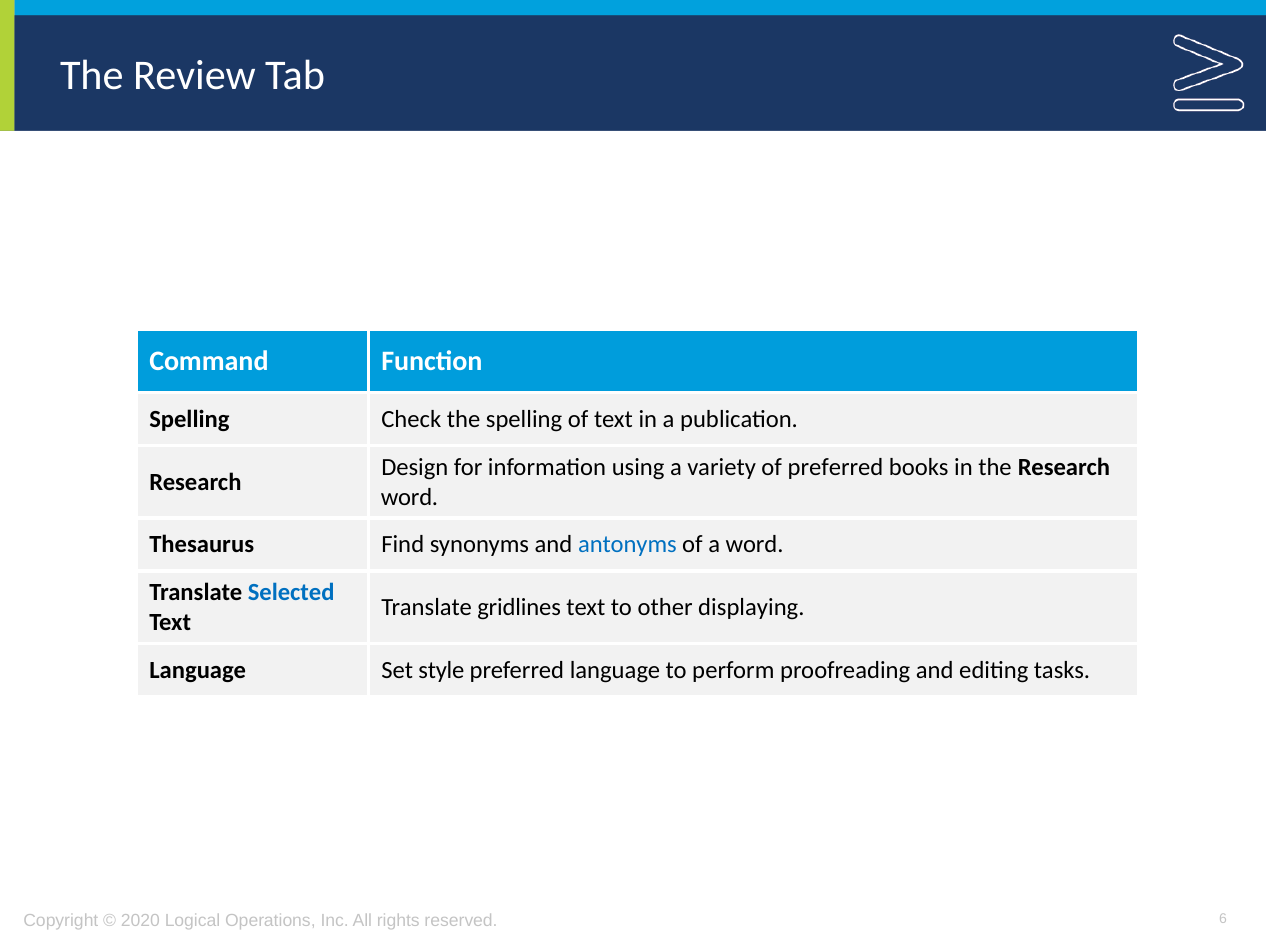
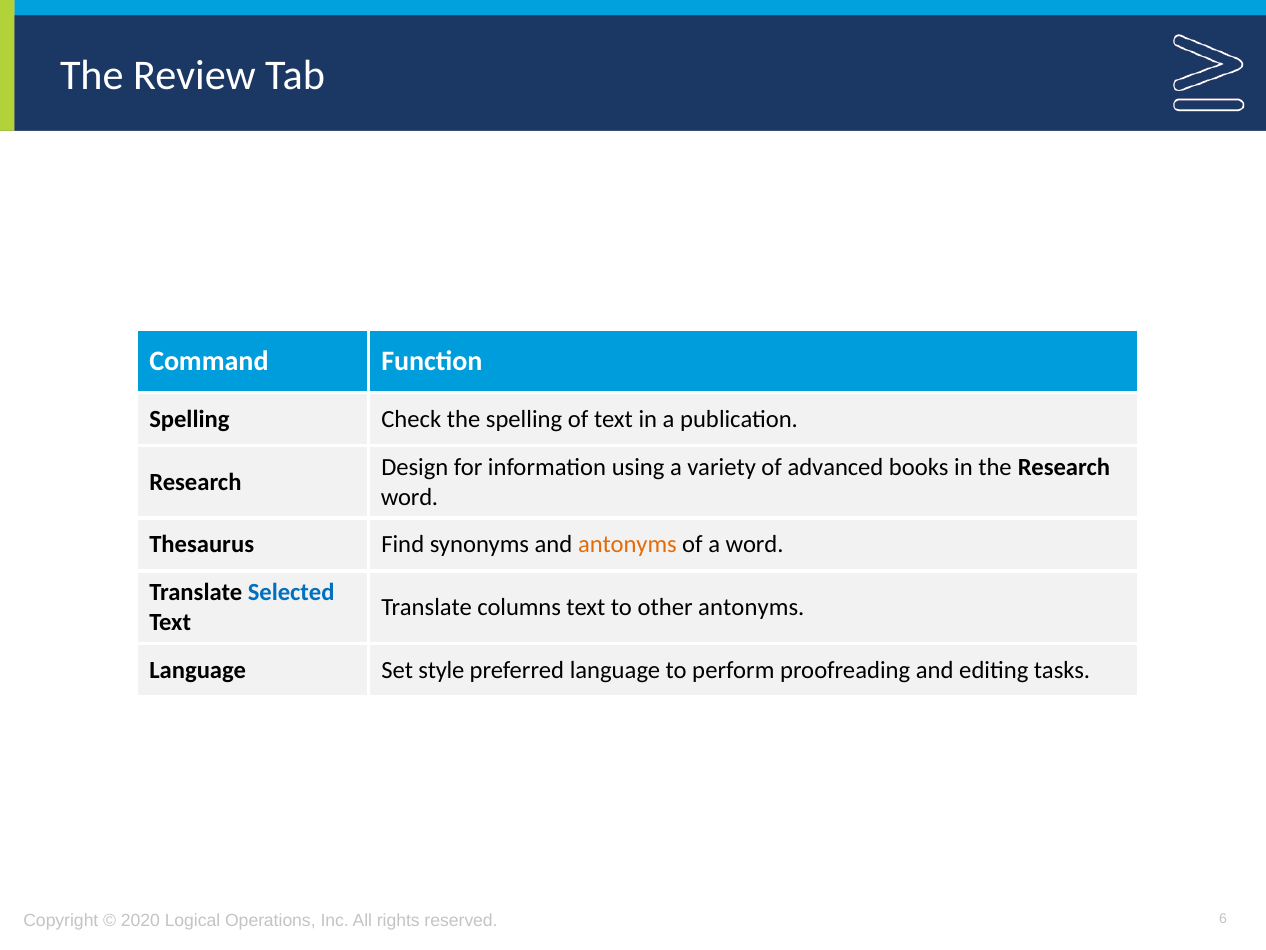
of preferred: preferred -> advanced (835, 467)
antonyms colour: blue -> orange (627, 544)
gridlines: gridlines -> columns (519, 607)
other displaying: displaying -> antonyms (751, 607)
